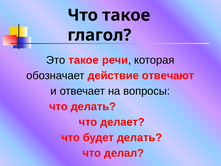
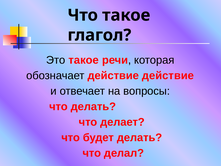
действие отвечают: отвечают -> действие (168, 76)
